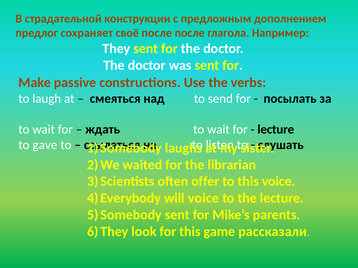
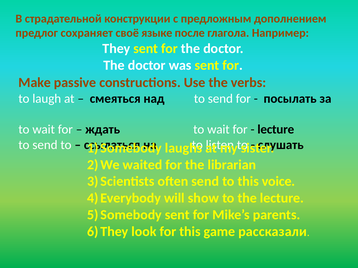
своё после: после -> языке (157, 33)
gave: gave -> send (45, 145)
often offer: offer -> send (205, 182)
will voice: voice -> show (203, 198)
